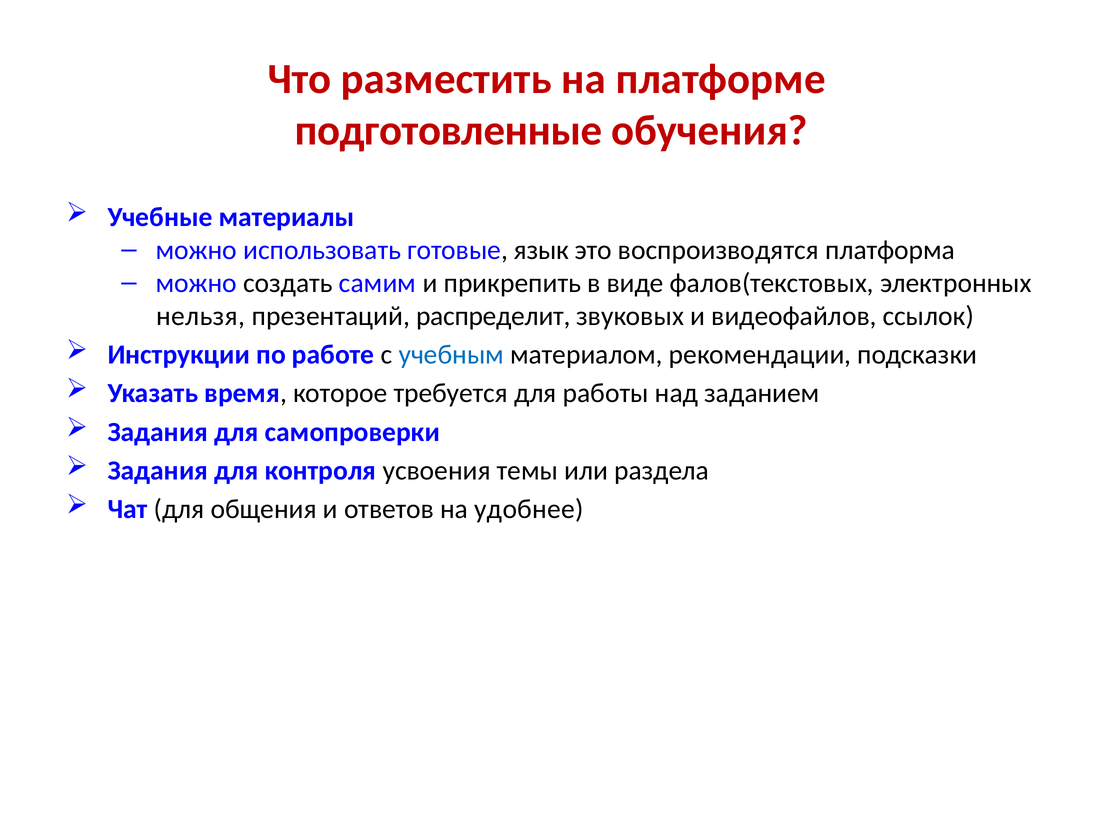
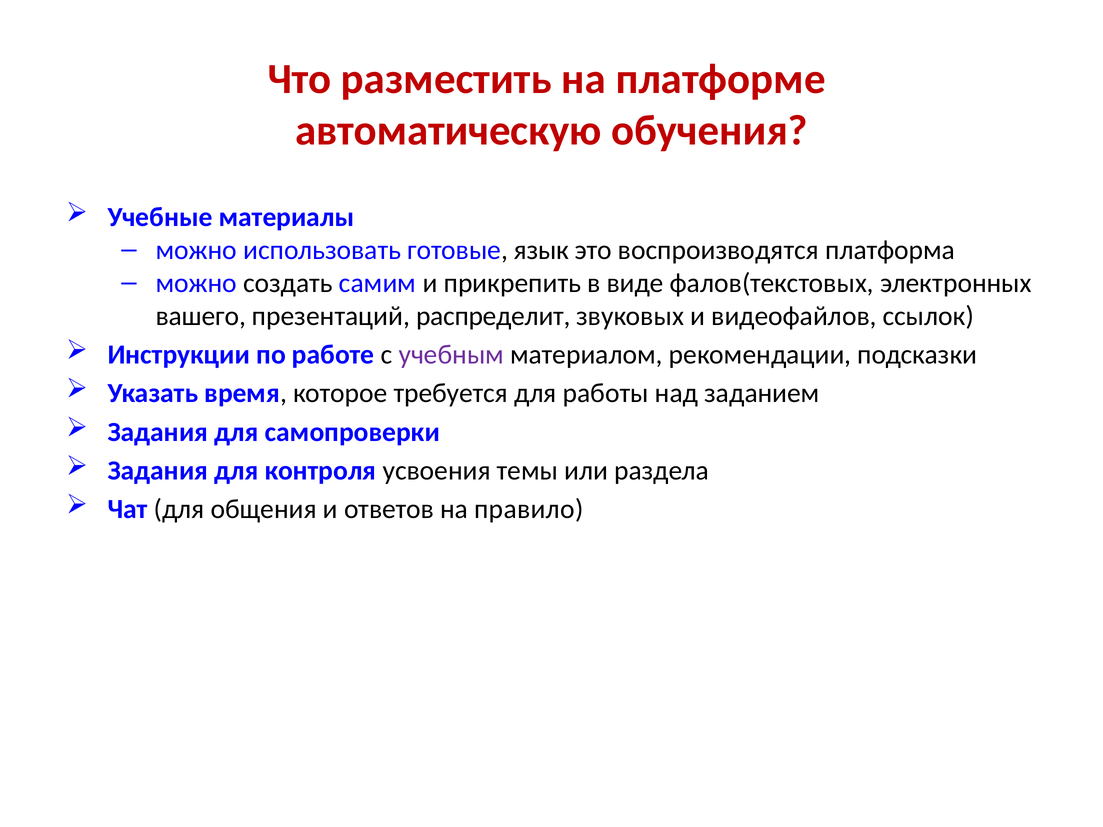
подготовленные: подготовленные -> автоматическую (448, 131)
нельзя: нельзя -> вашего (201, 316)
учебным colour: blue -> purple (451, 355)
удобнее: удобнее -> правило (529, 509)
